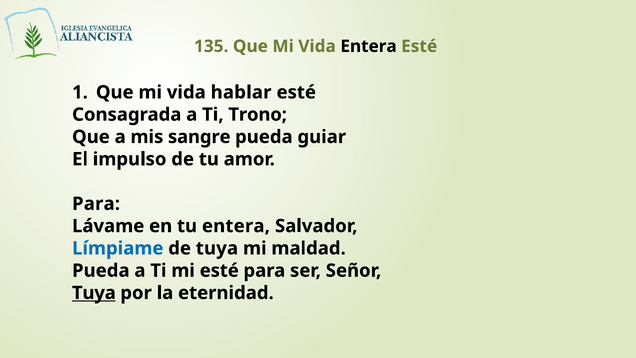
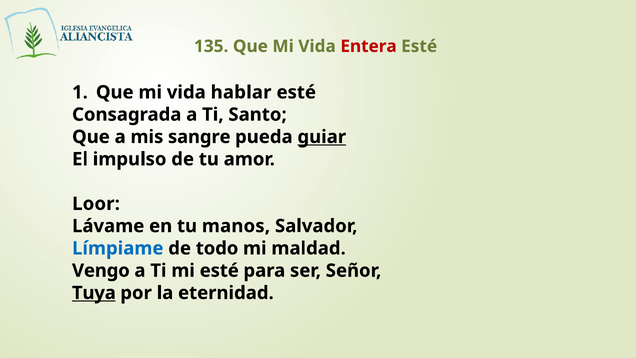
Entera colour: black -> red (369, 46)
Trono: Trono -> Santo (258, 115)
guiar underline: none -> present (322, 137)
Para: Para -> Loor (96, 204)
tu entera: entera -> manos (236, 226)
de tuya: tuya -> todo (217, 248)
Pueda: Pueda -> Vengo (101, 270)
